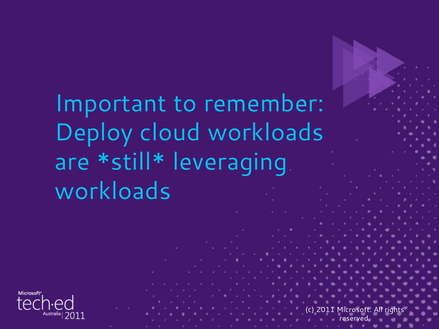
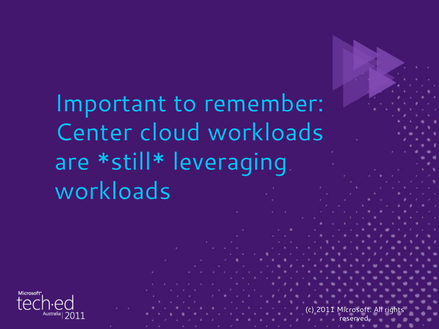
Deploy: Deploy -> Center (94, 133)
